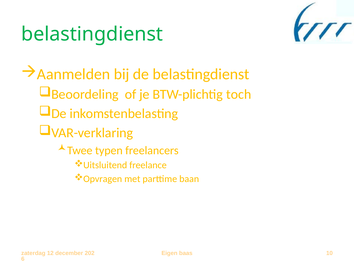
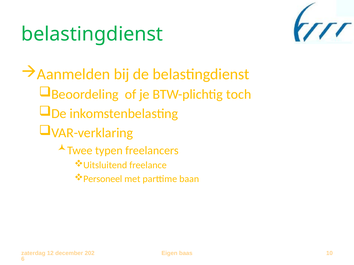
Opvragen: Opvragen -> Personeel (103, 179)
